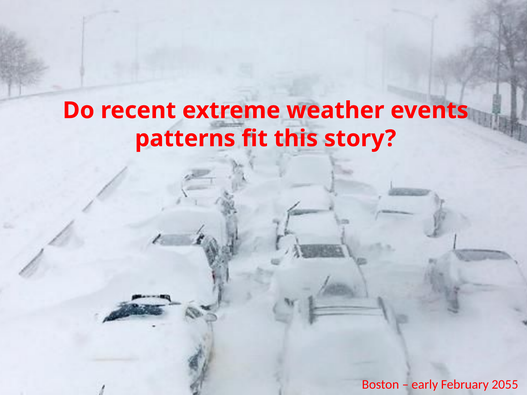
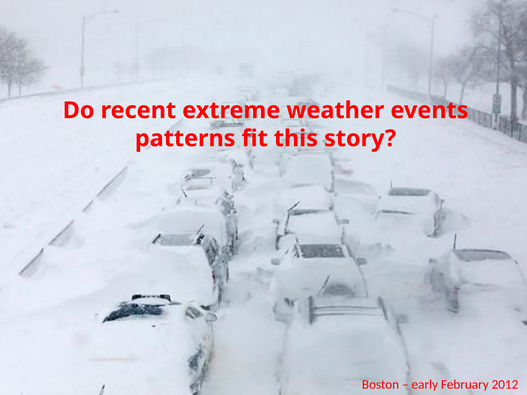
2055: 2055 -> 2012 (505, 385)
